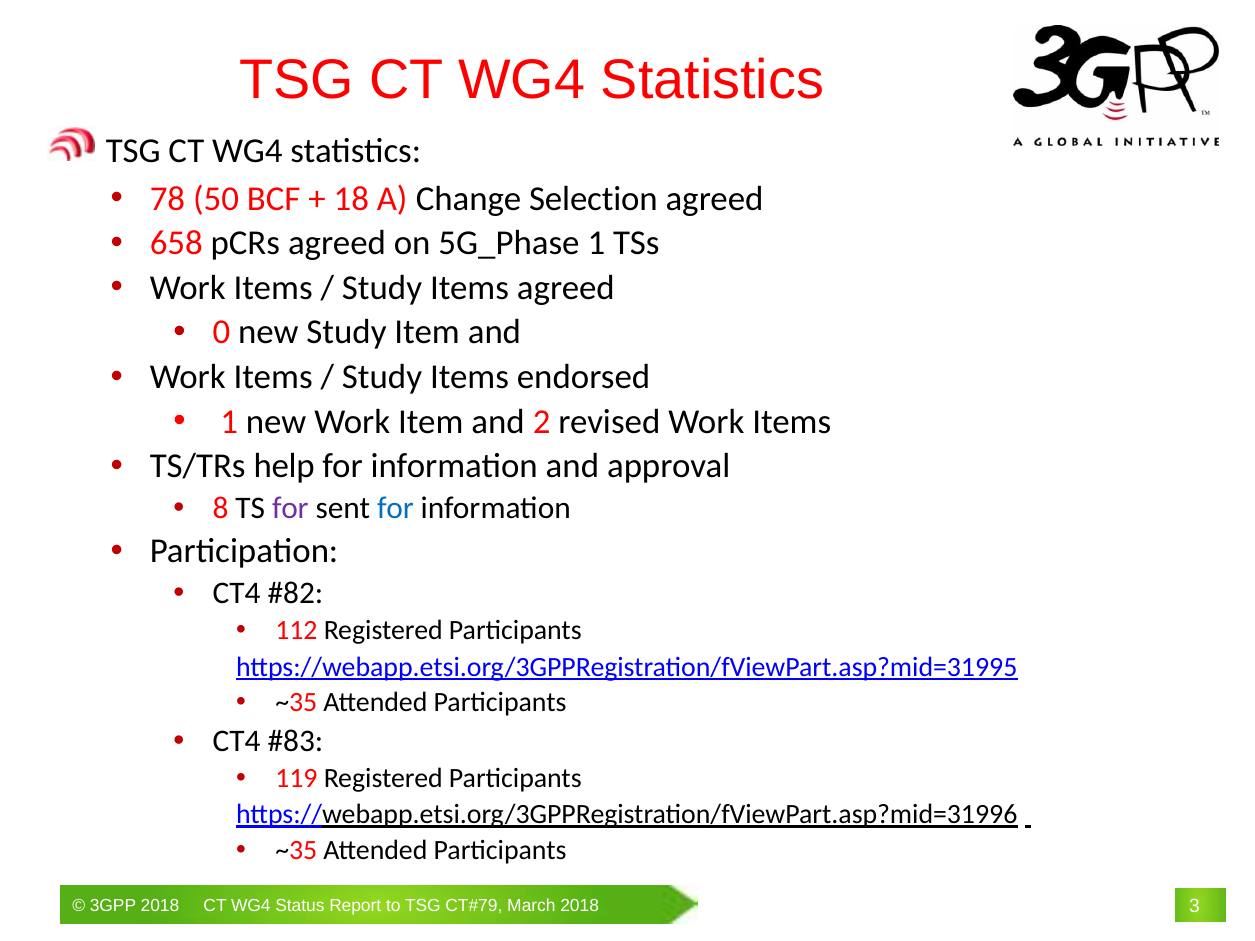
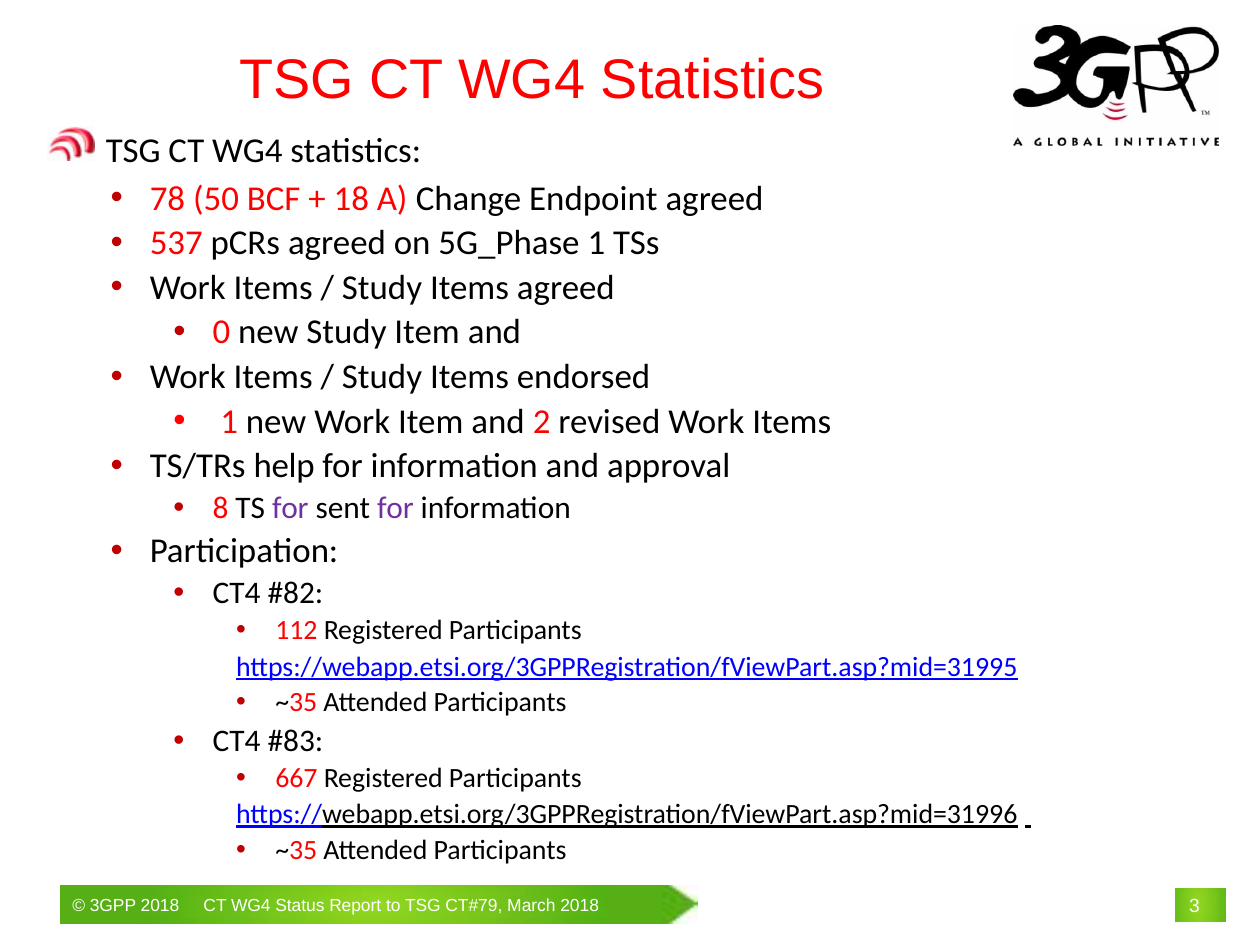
Selection: Selection -> Endpoint (593, 199)
658: 658 -> 537 (176, 243)
for colour: blue -> purple (395, 508)
119: 119 -> 667 (296, 779)
